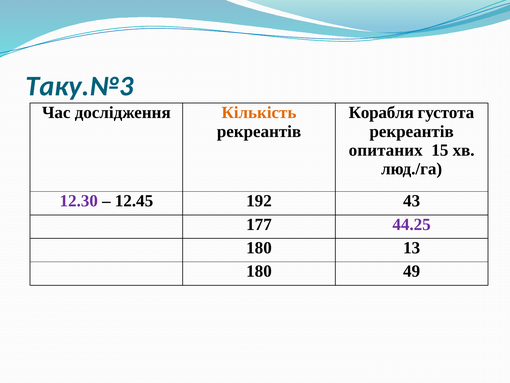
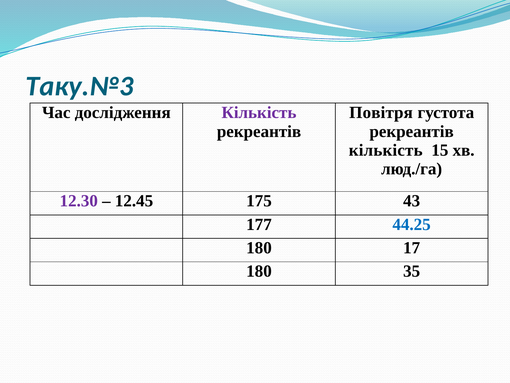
Кількість colour: orange -> purple (259, 112)
Корабля: Корабля -> Повітря (381, 112)
опитаних: опитаних -> кількість (386, 150)
192: 192 -> 175 (259, 201)
44.25 colour: purple -> blue (412, 224)
13: 13 -> 17 (412, 248)
49: 49 -> 35 (412, 271)
